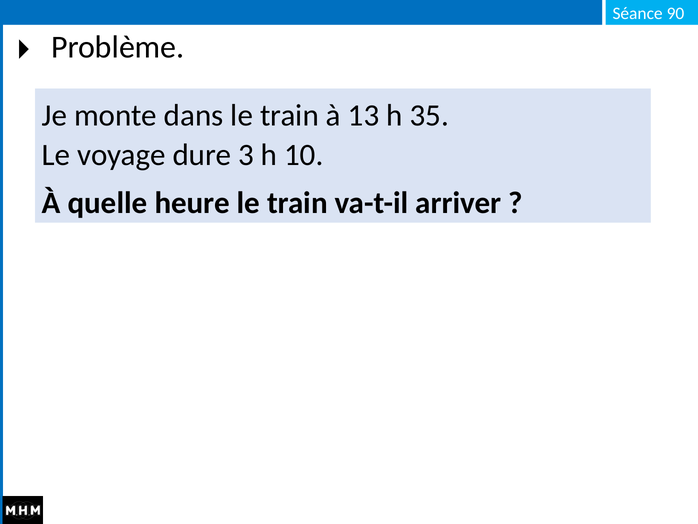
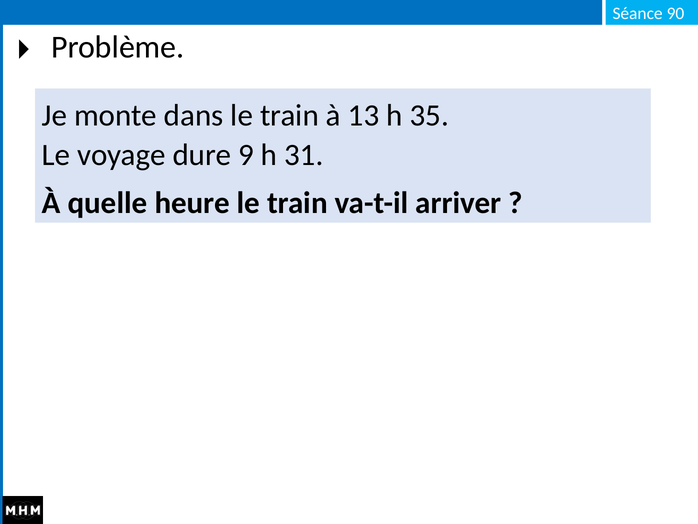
3: 3 -> 9 (246, 155)
10: 10 -> 31 (304, 155)
